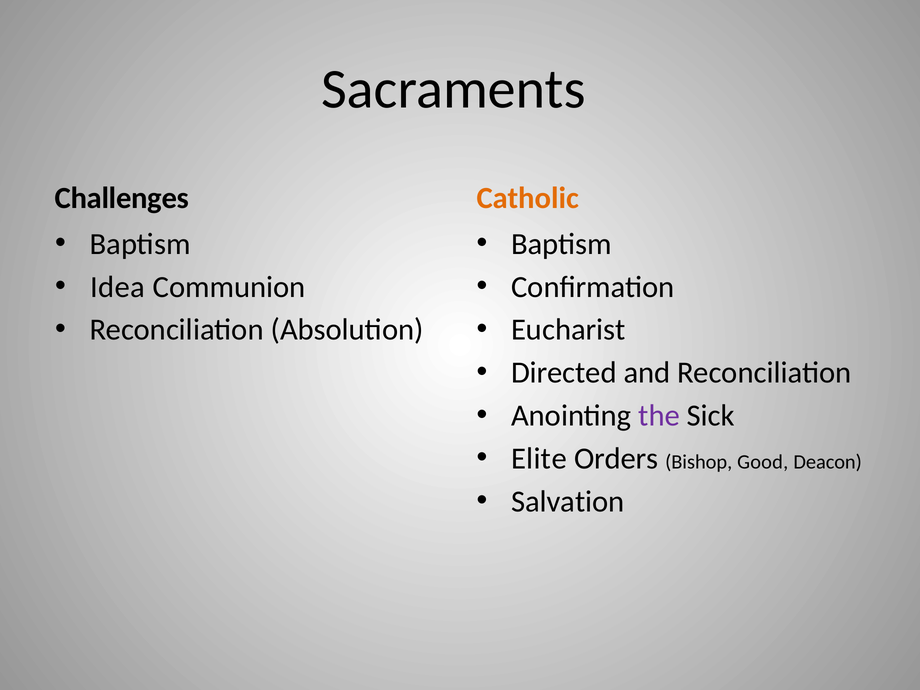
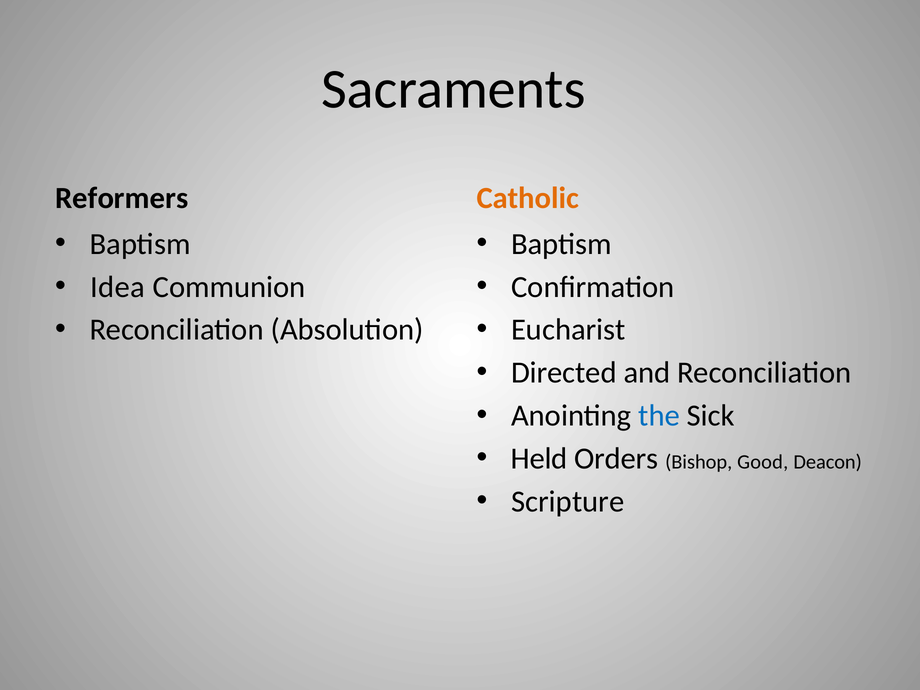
Challenges: Challenges -> Reformers (122, 198)
the colour: purple -> blue (659, 416)
Elite: Elite -> Held (539, 459)
Salvation: Salvation -> Scripture (568, 501)
